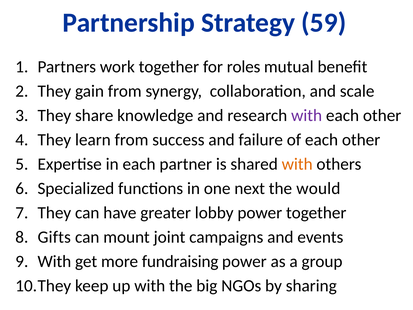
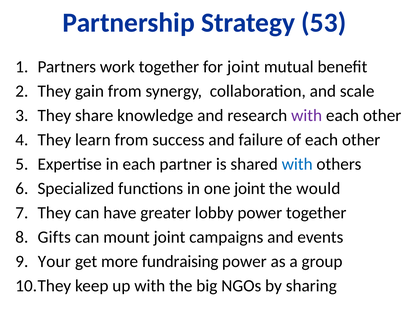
59: 59 -> 53 (324, 23)
for roles: roles -> joint (243, 67)
with colour: orange -> blue (297, 164)
one next: next -> joint (250, 188)
With: With -> Your (54, 261)
